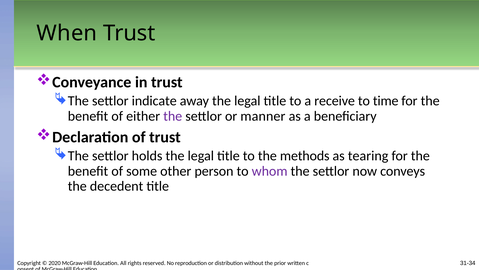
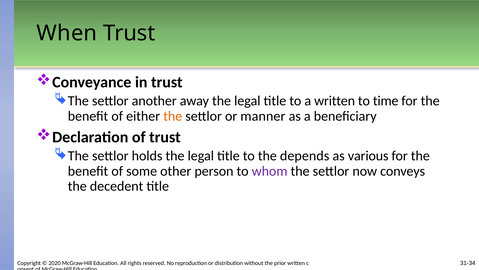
indicate: indicate -> another (154, 101)
a receive: receive -> written (335, 101)
the colour: purple -> orange (173, 116)
methods: methods -> depends (305, 156)
tearing: tearing -> various (368, 156)
